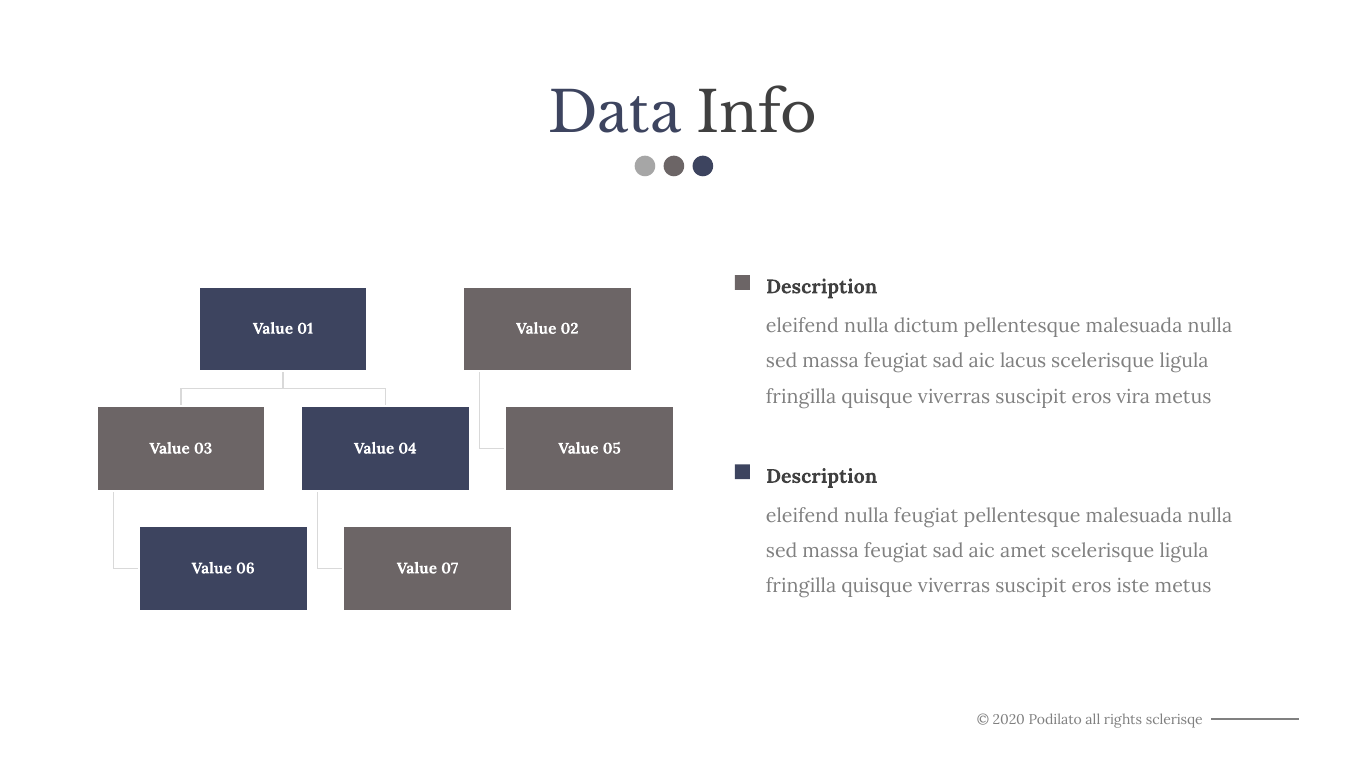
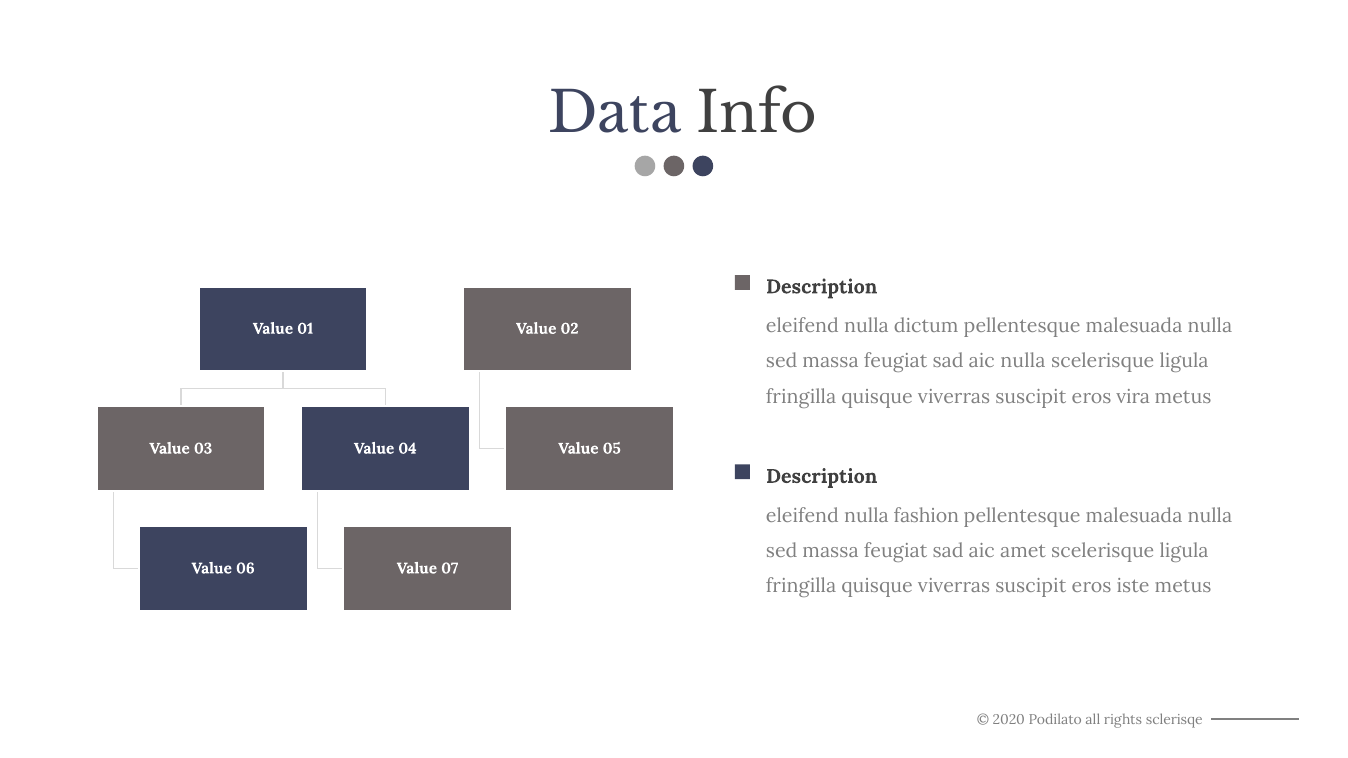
aic lacus: lacus -> nulla (1023, 362)
nulla feugiat: feugiat -> fashion (926, 516)
